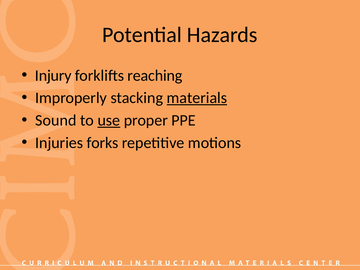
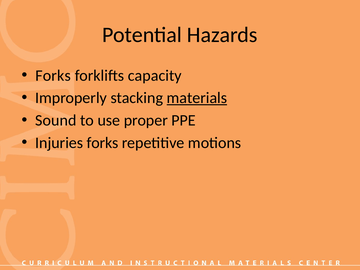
Injury: Injury -> Forks (53, 76)
reaching: reaching -> capacity (155, 76)
use underline: present -> none (109, 120)
